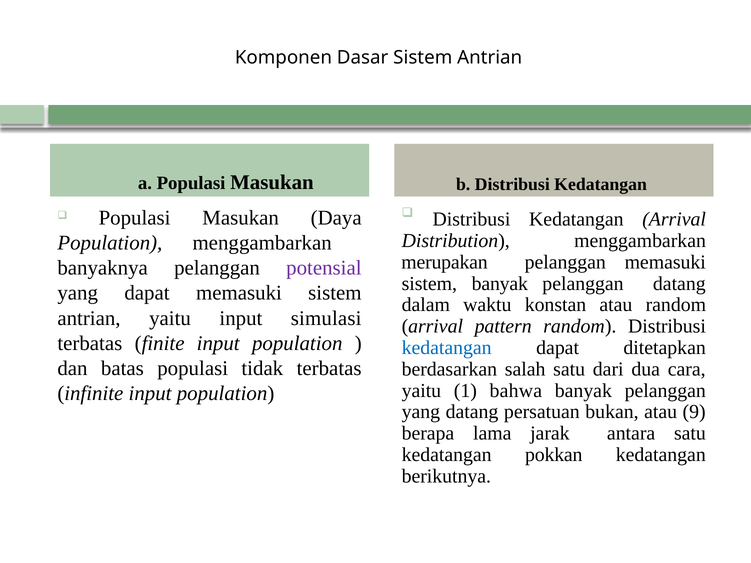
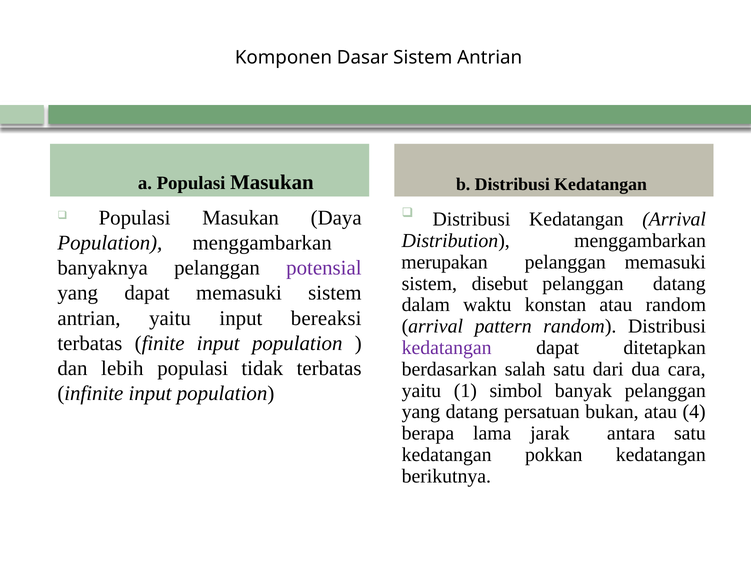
sistem banyak: banyak -> disebut (500, 284)
simulasi: simulasi -> bereaksi (326, 318)
kedatangan colour: blue -> purple (447, 348)
batas: batas -> lebih (122, 368)
bahwa: bahwa -> simbol (516, 391)
9: 9 -> 4 (694, 412)
